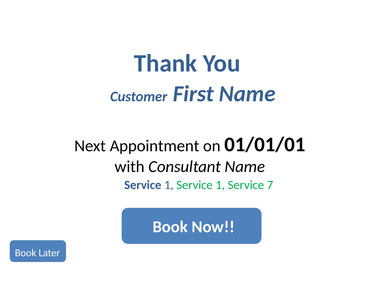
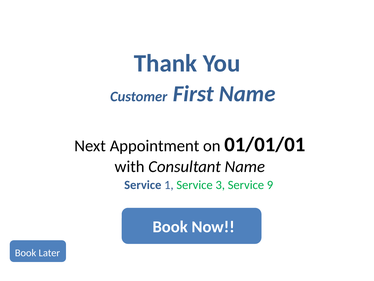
1 Service 1: 1 -> 3 (220, 185)
7: 7 -> 9 (270, 185)
